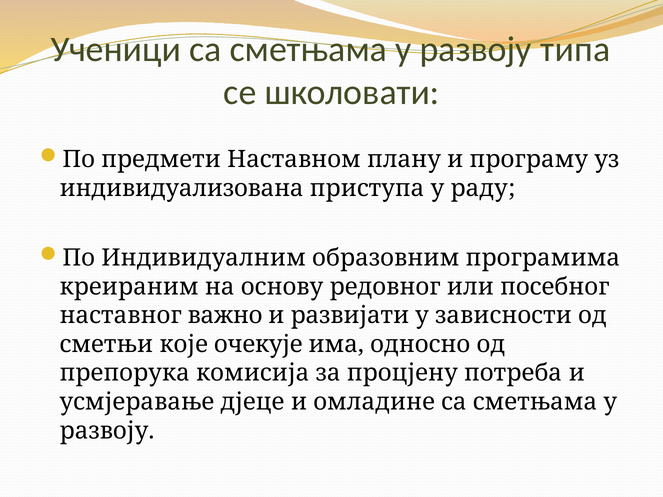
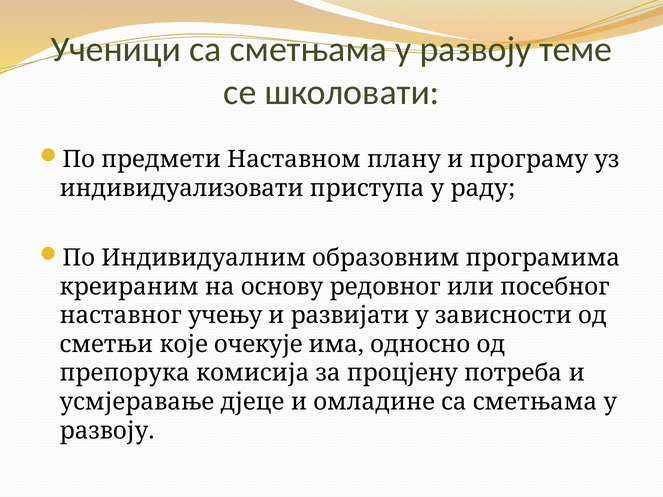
типа: типа -> теме (576, 49)
индивидуализована: индивидуализована -> индивидуализовати (182, 188)
важно: важно -> учењу (225, 316)
